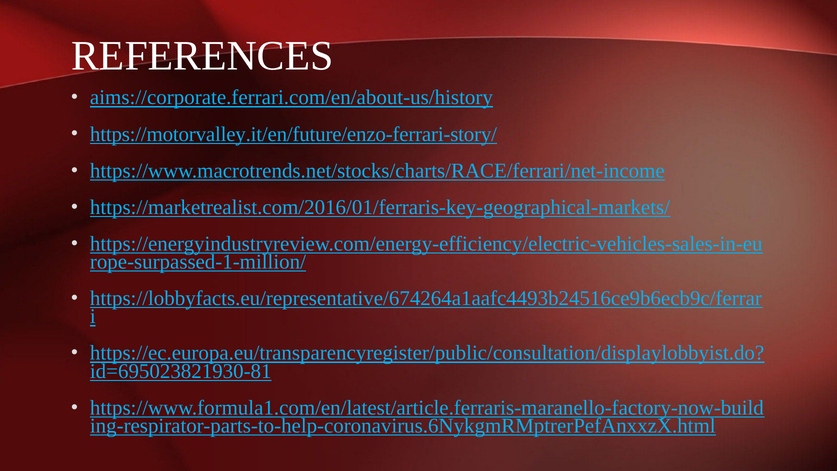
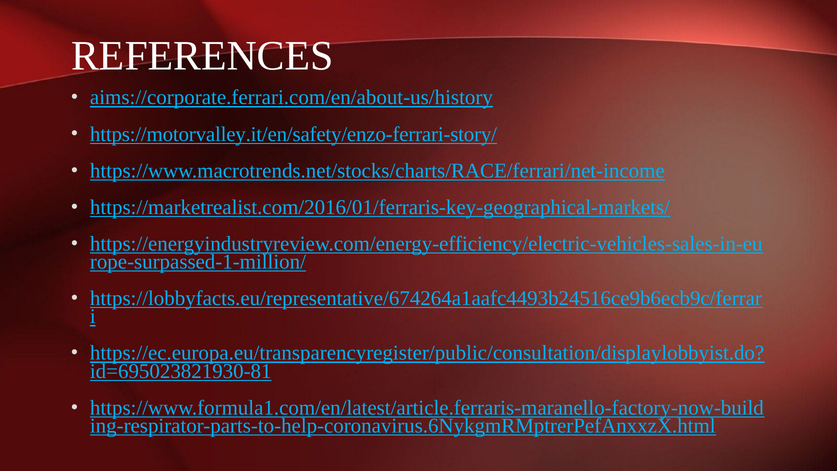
https://motorvalley.it/en/future/enzo-ferrari-story/: https://motorvalley.it/en/future/enzo-ferrari-story/ -> https://motorvalley.it/en/safety/enzo-ferrari-story/ (294, 134)
